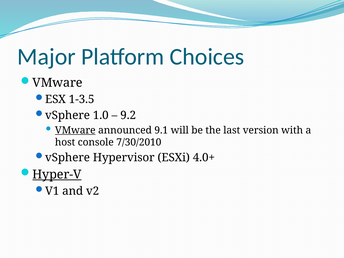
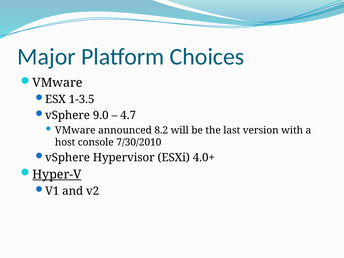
1.0: 1.0 -> 9.0 (101, 115)
9.2: 9.2 -> 4.7 (128, 115)
VMware underline: present -> none (75, 130)
9.1: 9.1 -> 8.2 (161, 130)
